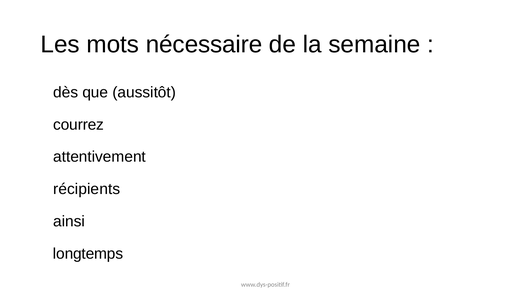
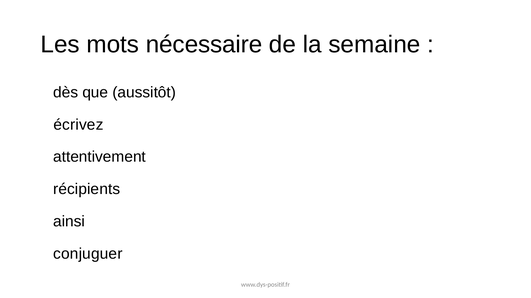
courrez: courrez -> écrivez (78, 125)
longtemps: longtemps -> conjuguer (88, 254)
